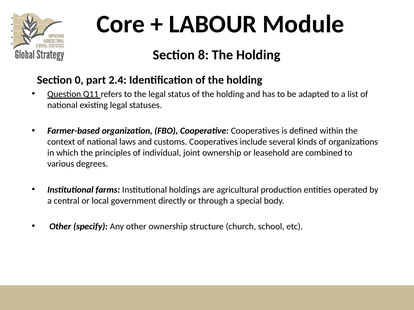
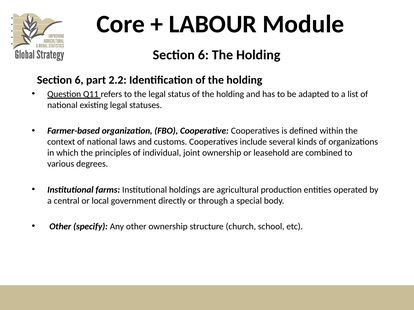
8: 8 -> 6 (203, 55)
0: 0 -> 6 (79, 80)
2.4: 2.4 -> 2.2 (118, 80)
